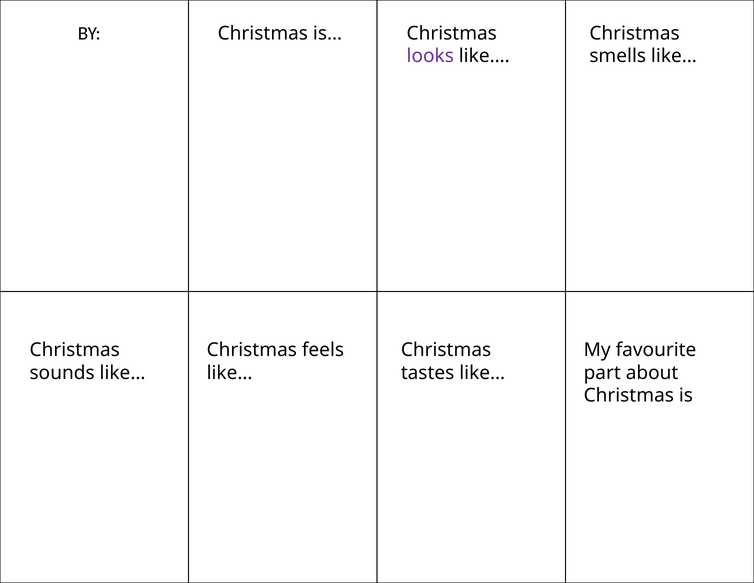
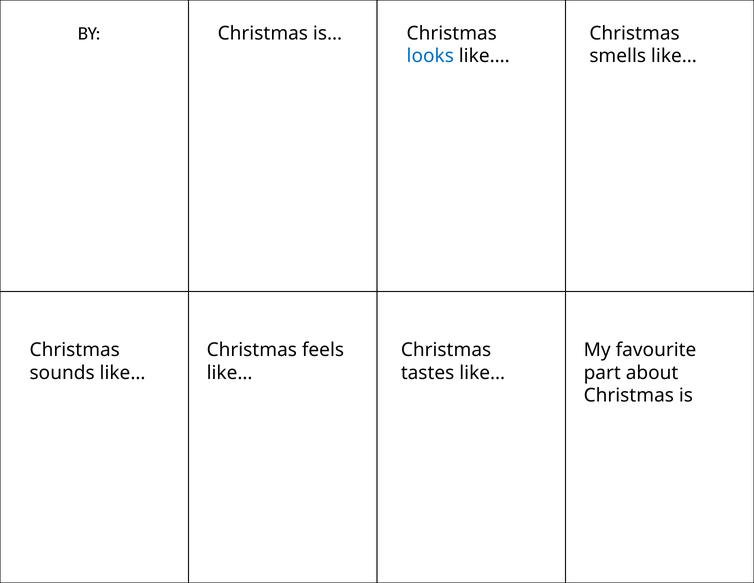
looks colour: purple -> blue (430, 56)
